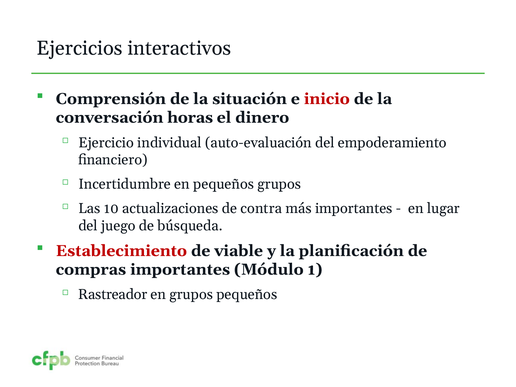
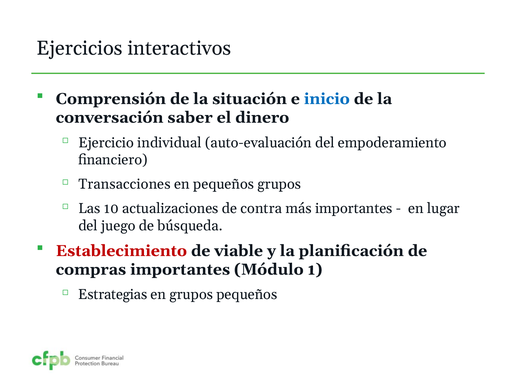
inicio colour: red -> blue (327, 99)
horas: horas -> saber (190, 117)
Incertidumbre: Incertidumbre -> Transacciones (125, 184)
Rastreador: Rastreador -> Estrategias (113, 295)
